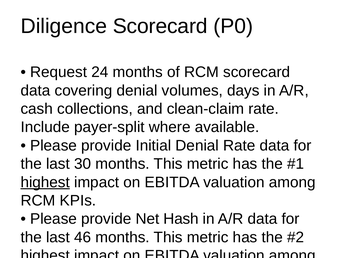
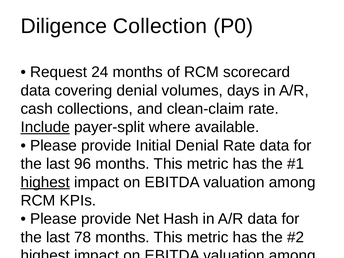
Diligence Scorecard: Scorecard -> Collection (160, 26)
Include underline: none -> present (45, 127)
30: 30 -> 96 (83, 164)
46: 46 -> 78 (83, 237)
